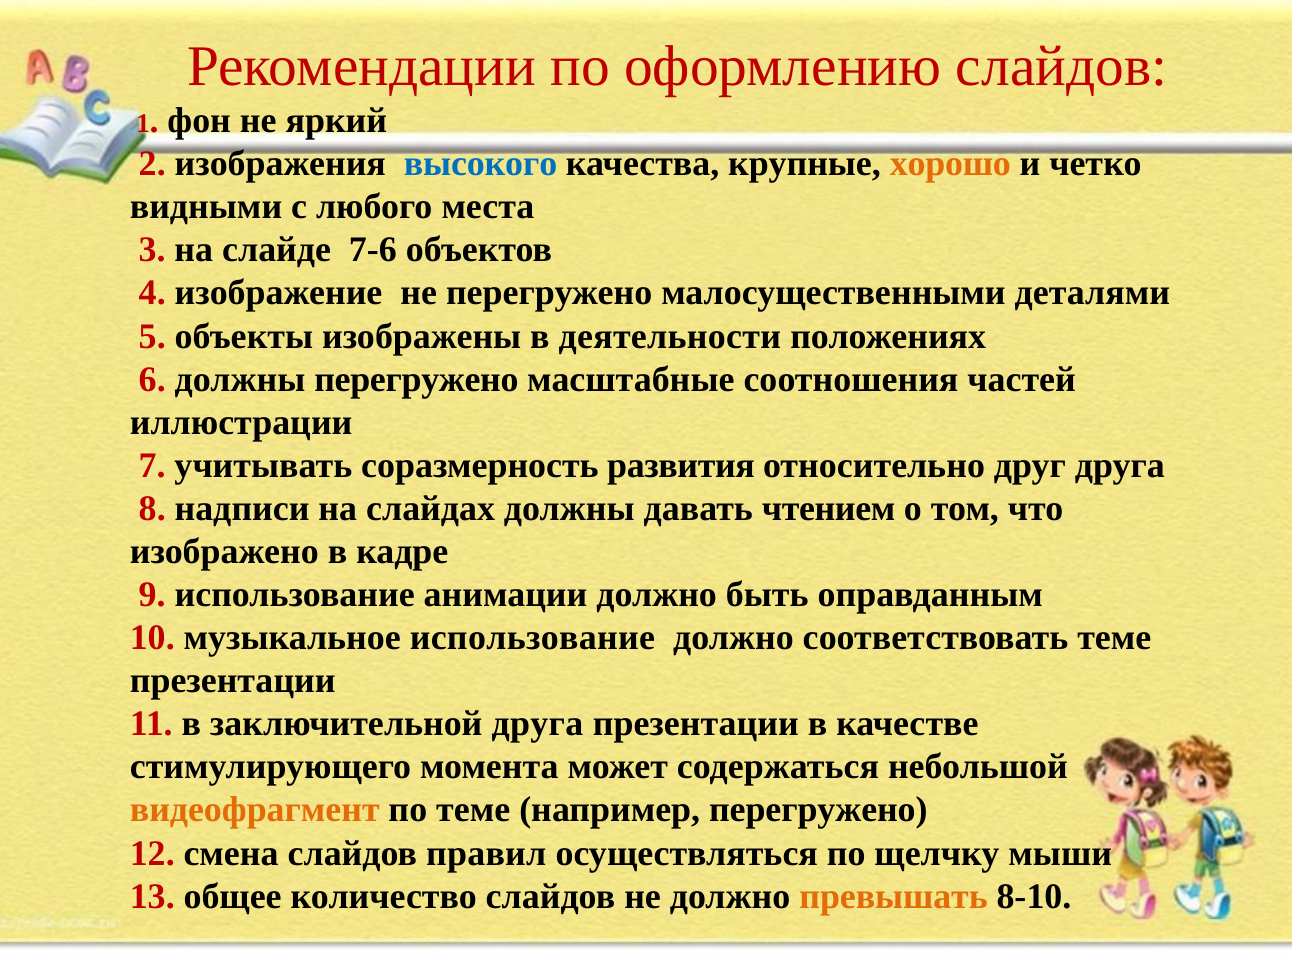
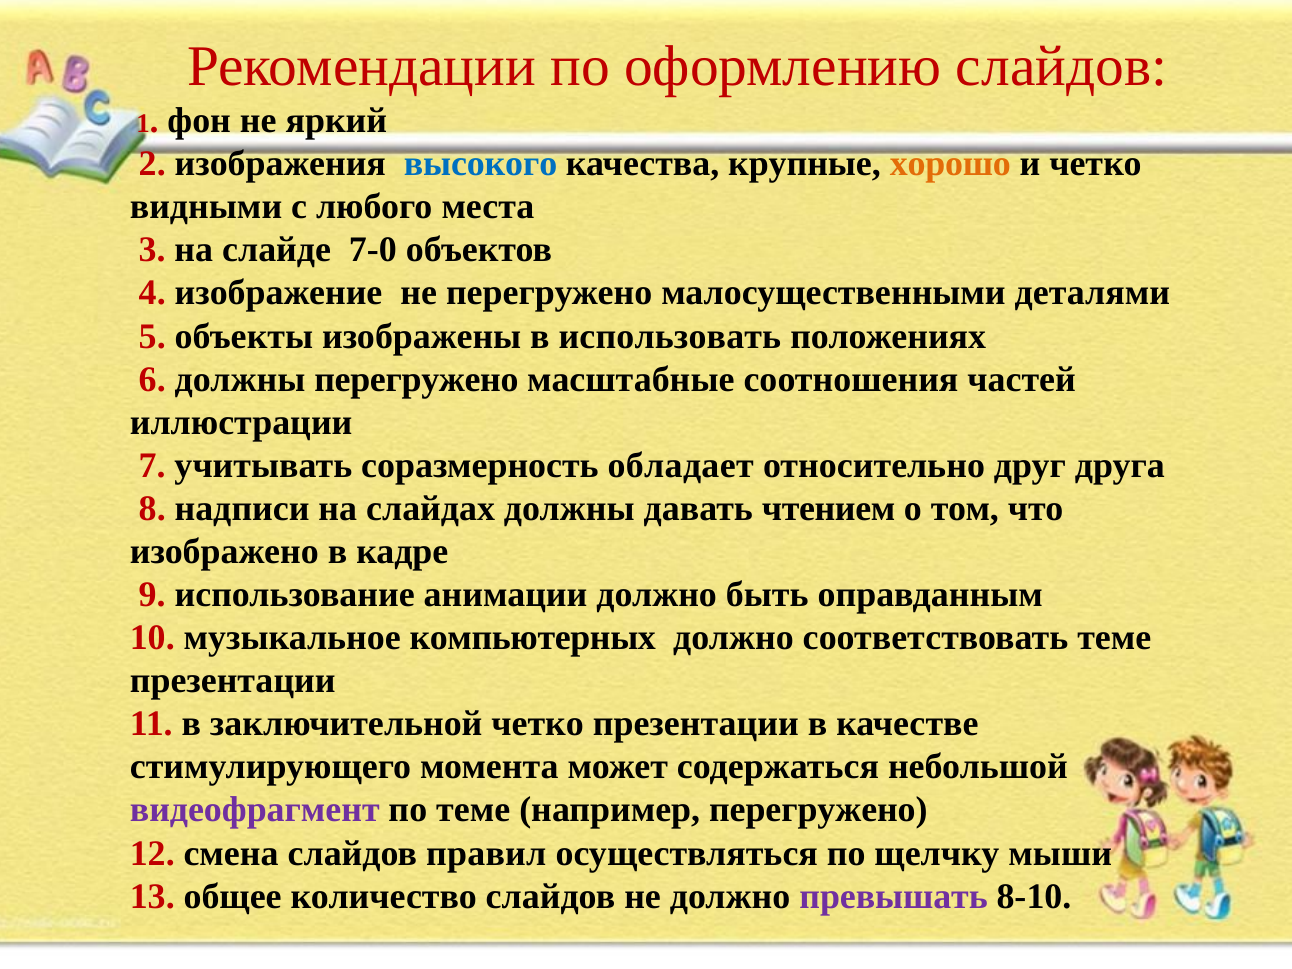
7-6: 7-6 -> 7-0 (373, 250)
деятельности: деятельности -> использовать (670, 336)
развития: развития -> обладает (681, 465)
музыкальное использование: использование -> компьютерных (533, 638)
заключительной друга: друга -> четко (538, 724)
видеофрагмент colour: orange -> purple (255, 810)
превышать colour: orange -> purple (894, 896)
